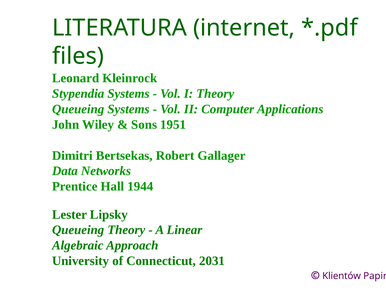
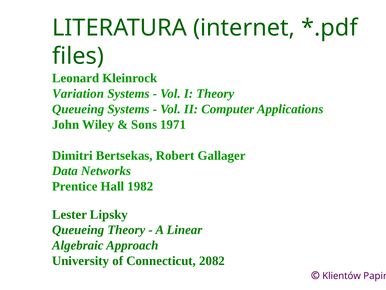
Stypendia: Stypendia -> Variation (78, 93)
1951: 1951 -> 1971 (173, 124)
1944: 1944 -> 1982 (140, 186)
2031: 2031 -> 2082 (212, 260)
